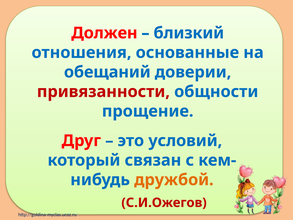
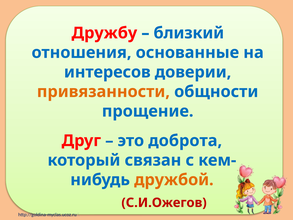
Должен: Должен -> Дружбу (104, 33)
обещаний: обещаний -> интересов (107, 72)
привязанности colour: red -> orange (103, 92)
условий: условий -> доброта (185, 141)
